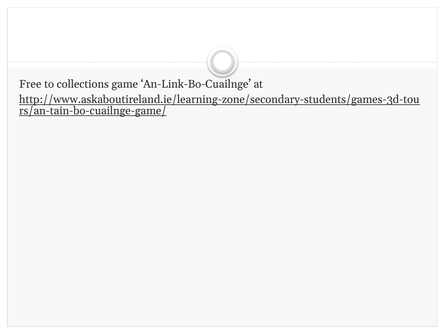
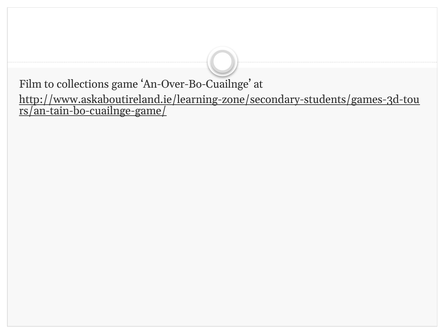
Free: Free -> Film (30, 84)
An-Link-Bo-Cuailnge: An-Link-Bo-Cuailnge -> An-Over-Bo-Cuailnge (196, 84)
